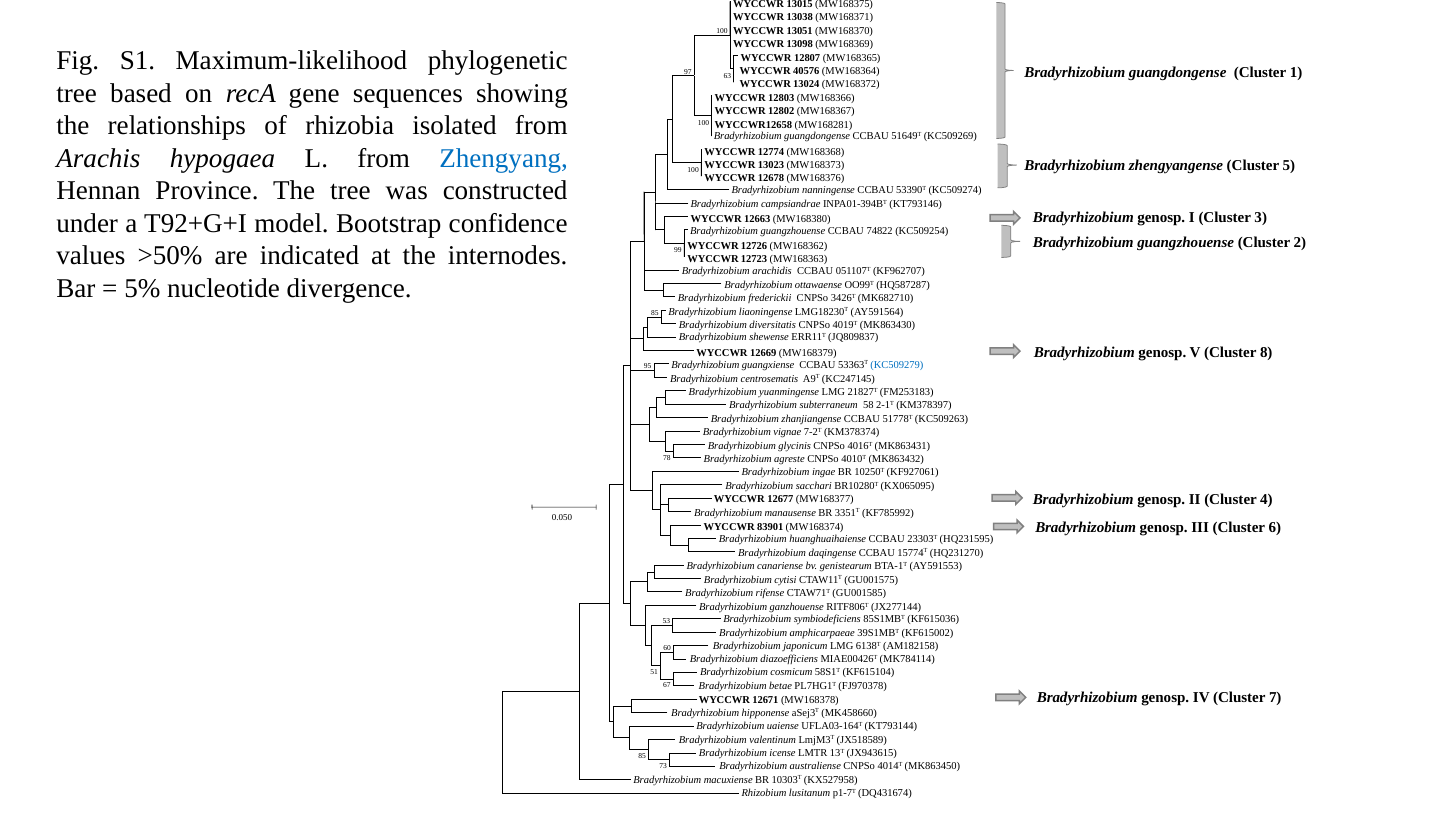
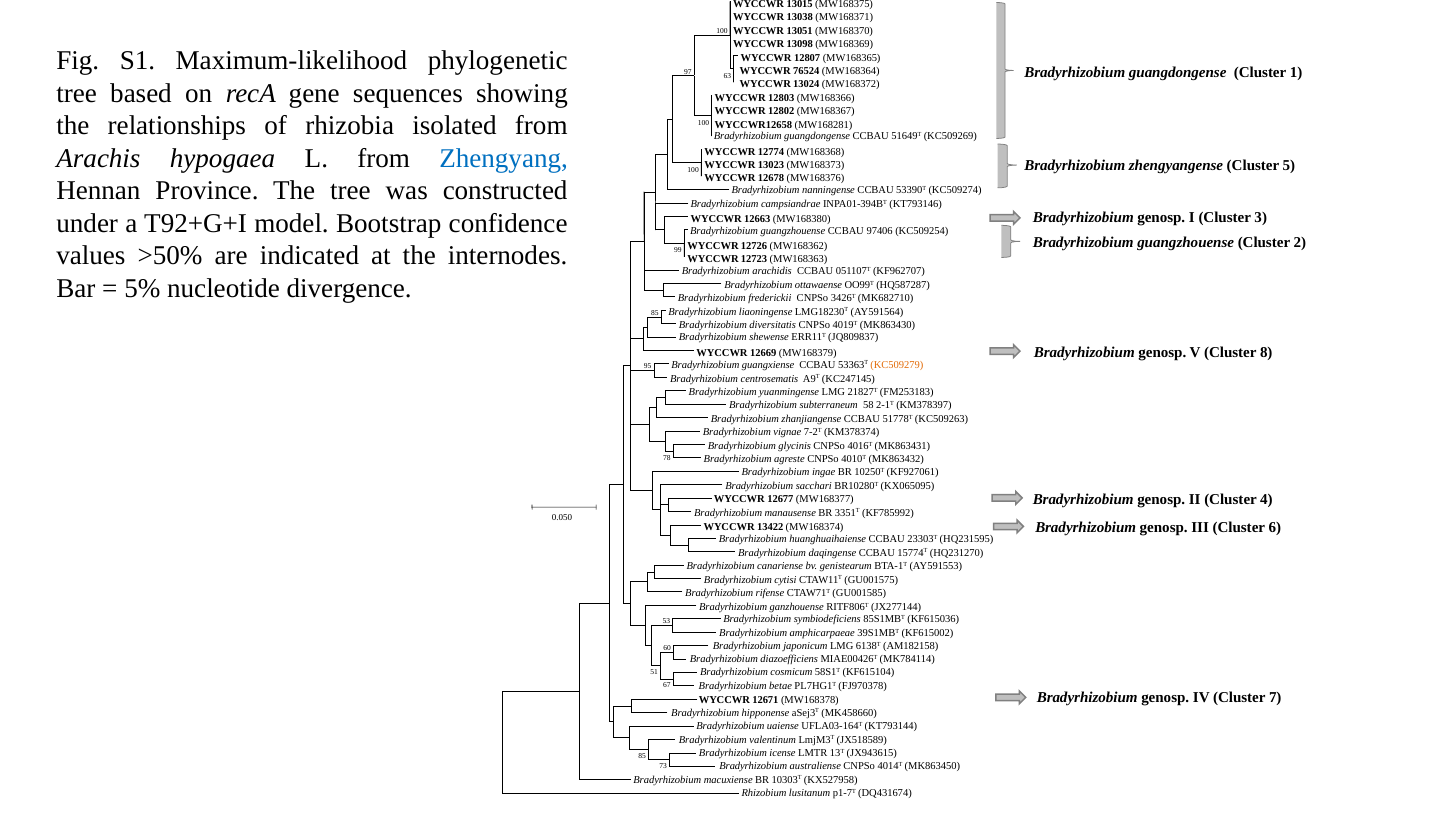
40576: 40576 -> 76524 (806, 71)
74822: 74822 -> 97406 (880, 231)
KC509279 colour: blue -> orange (897, 365)
83901: 83901 -> 13422 (770, 527)
